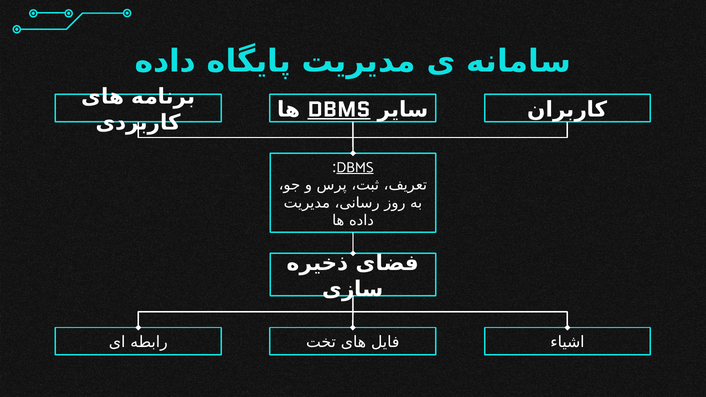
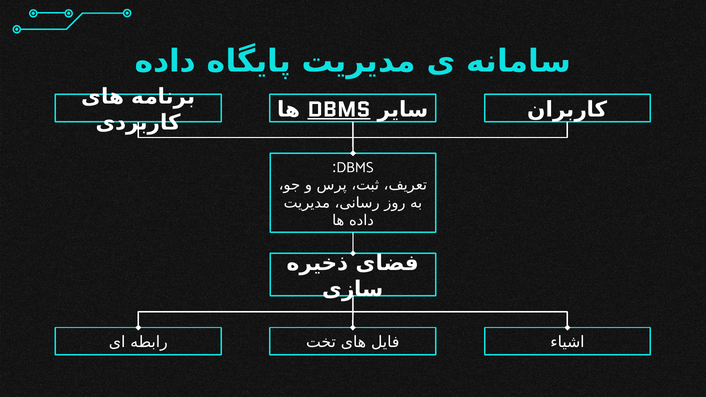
DBMS underline: present -> none (355, 167)
